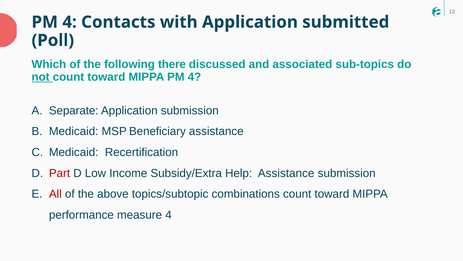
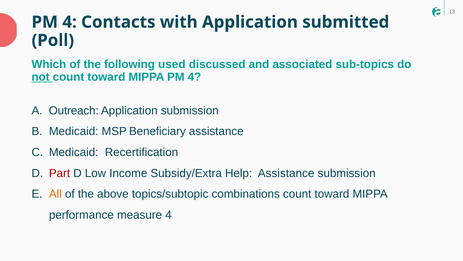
there: there -> used (172, 64)
Separate: Separate -> Outreach (74, 110)
All colour: red -> orange (55, 194)
